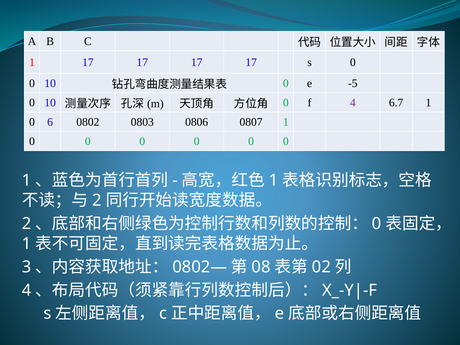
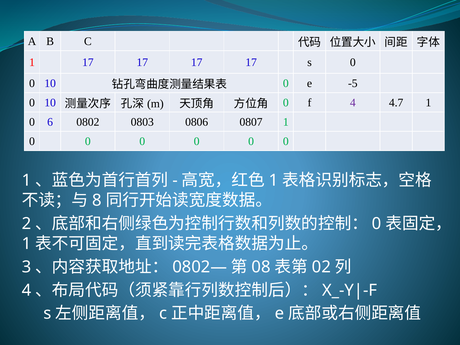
6.7: 6.7 -> 4.7 (396, 103)
2: 2 -> 8 (97, 200)
